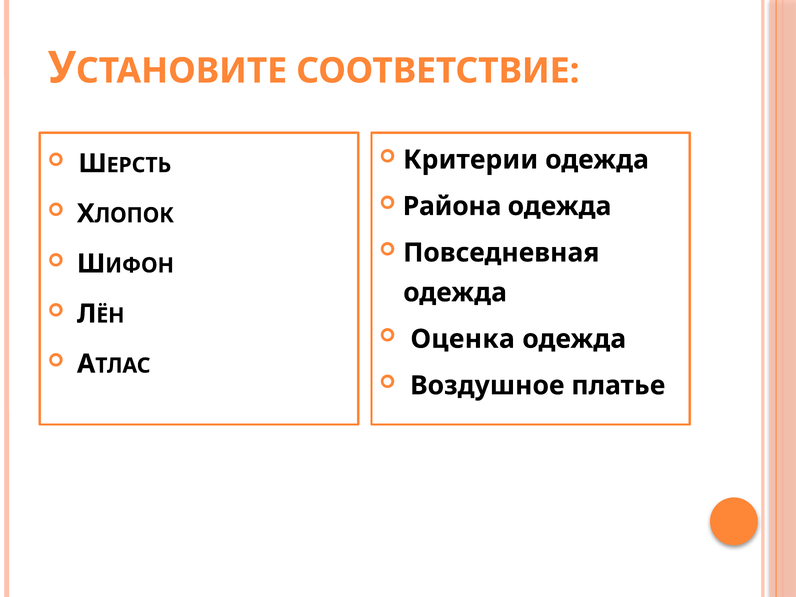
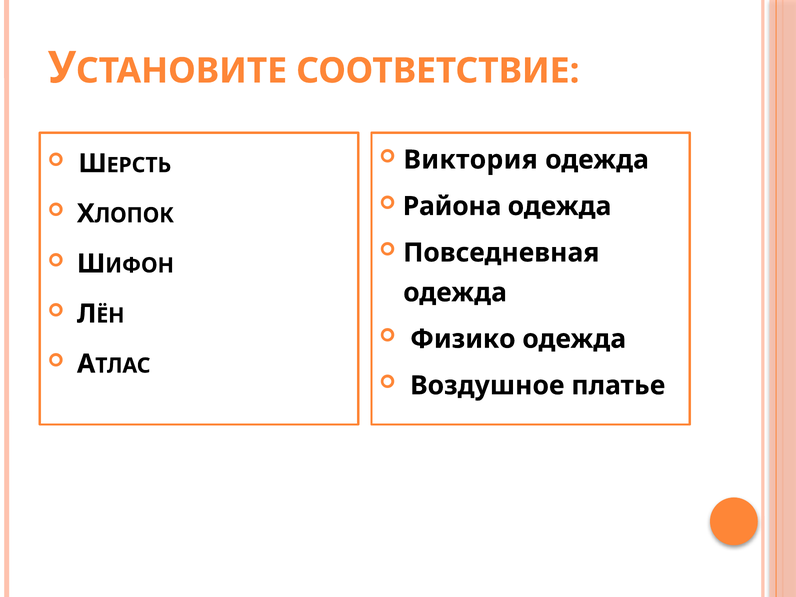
Критерии: Критерии -> Виктория (471, 160)
Оценка: Оценка -> Физико (463, 339)
